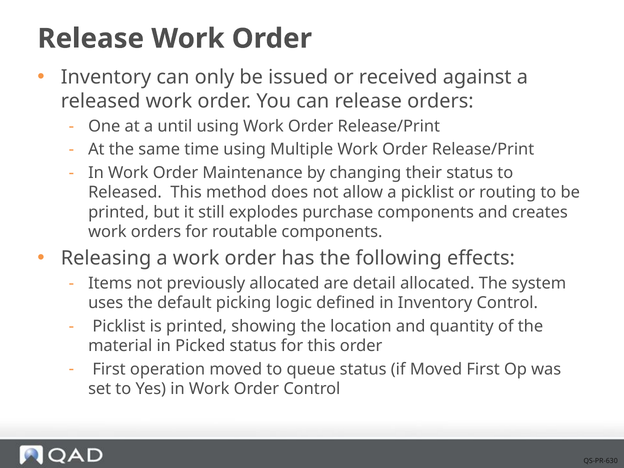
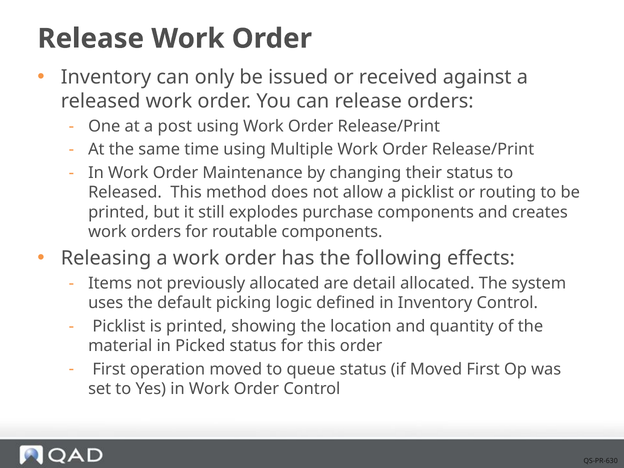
until: until -> post (175, 126)
